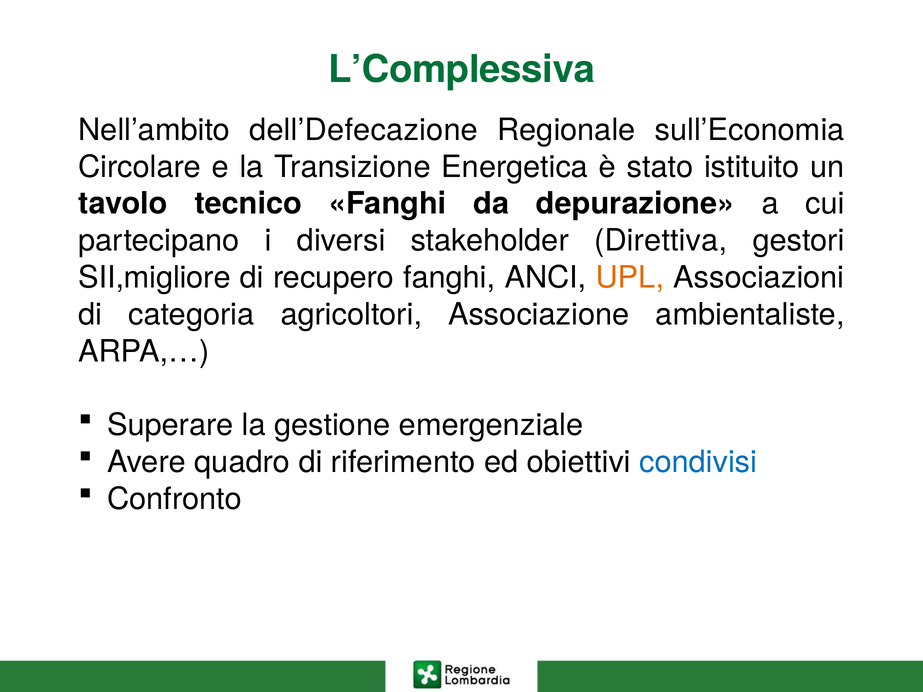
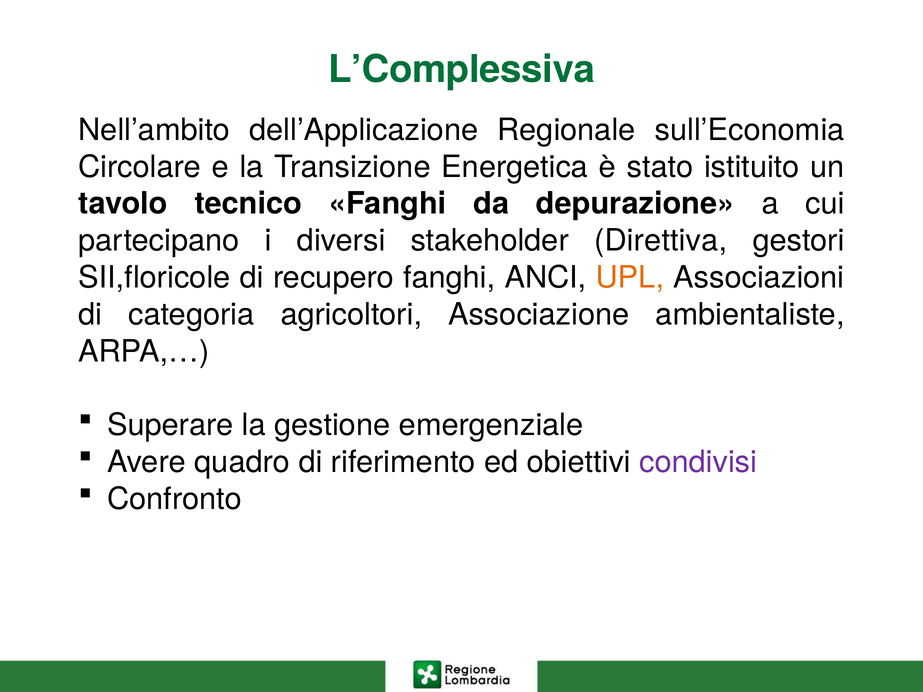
dell’Defecazione: dell’Defecazione -> dell’Applicazione (364, 130)
SII,migliore: SII,migliore -> SII,floricole (154, 278)
condivisi colour: blue -> purple (698, 462)
